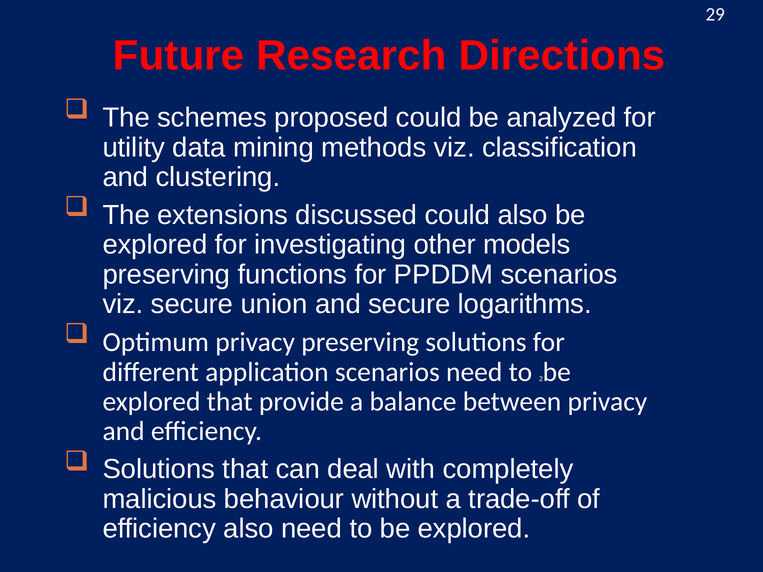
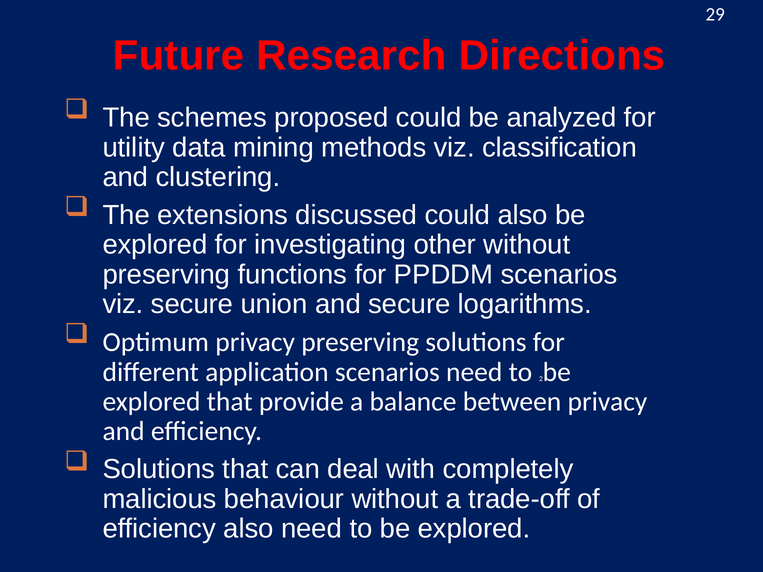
other models: models -> without (527, 245)
